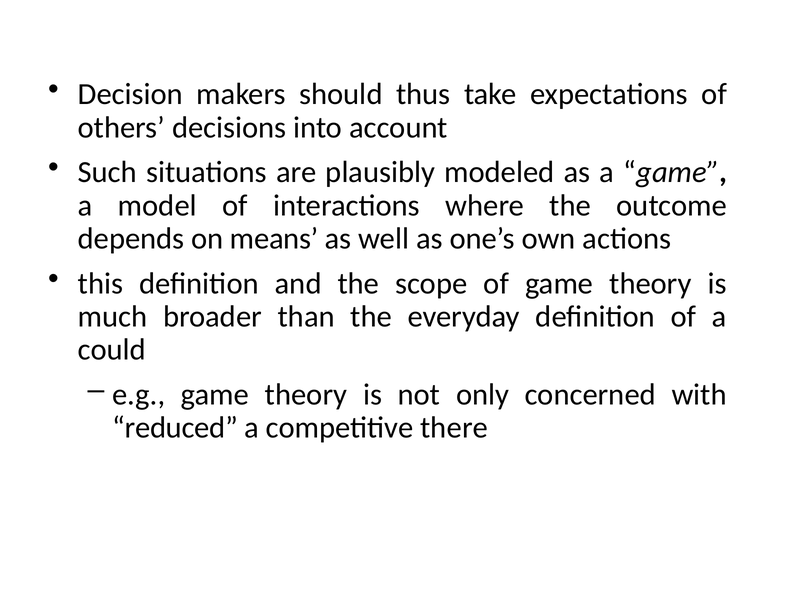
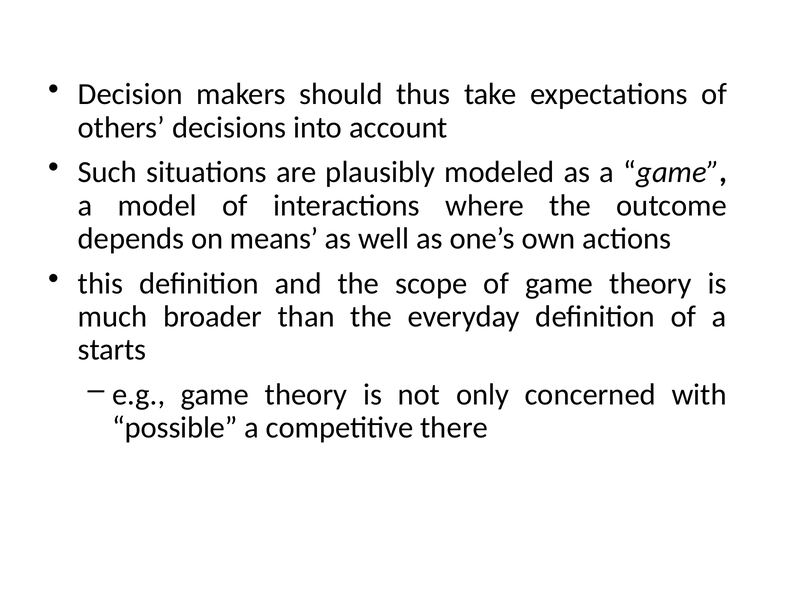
could: could -> starts (112, 350)
reduced: reduced -> possible (175, 428)
